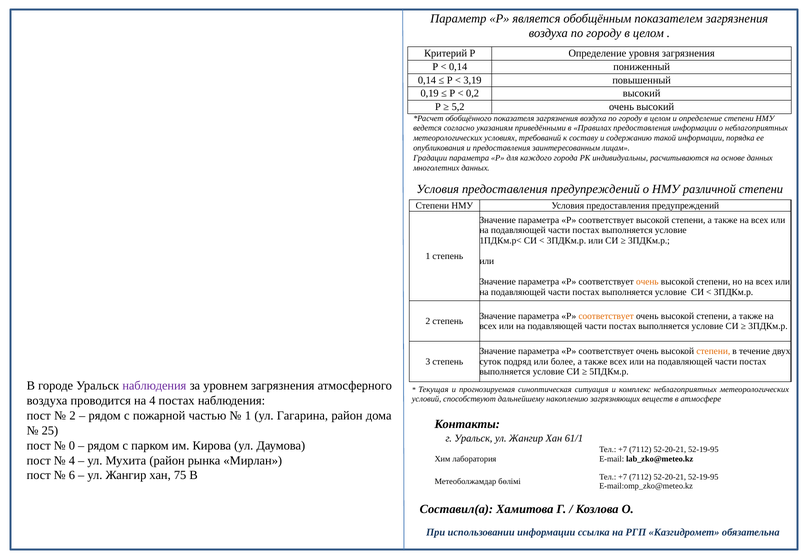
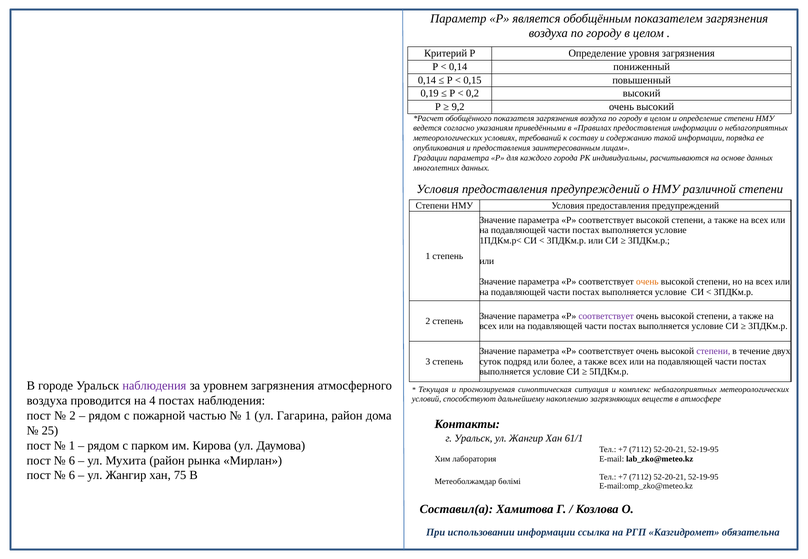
3,19: 3,19 -> 0,15 (472, 80)
5,2: 5,2 -> 9,2 (458, 107)
соответствует colour: orange -> purple (606, 316)
степени colour: orange -> purple (713, 351)
0: 0 -> 1 (72, 446)
4: 4 -> 6 (72, 461)
